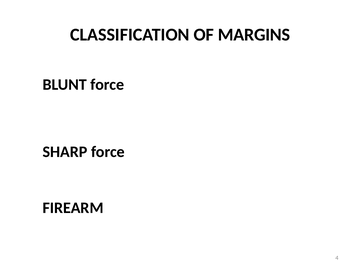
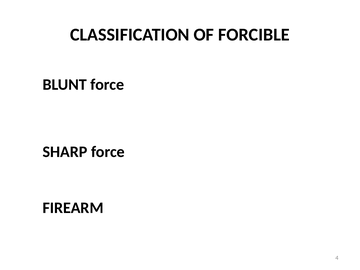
MARGINS: MARGINS -> FORCIBLE (254, 35)
